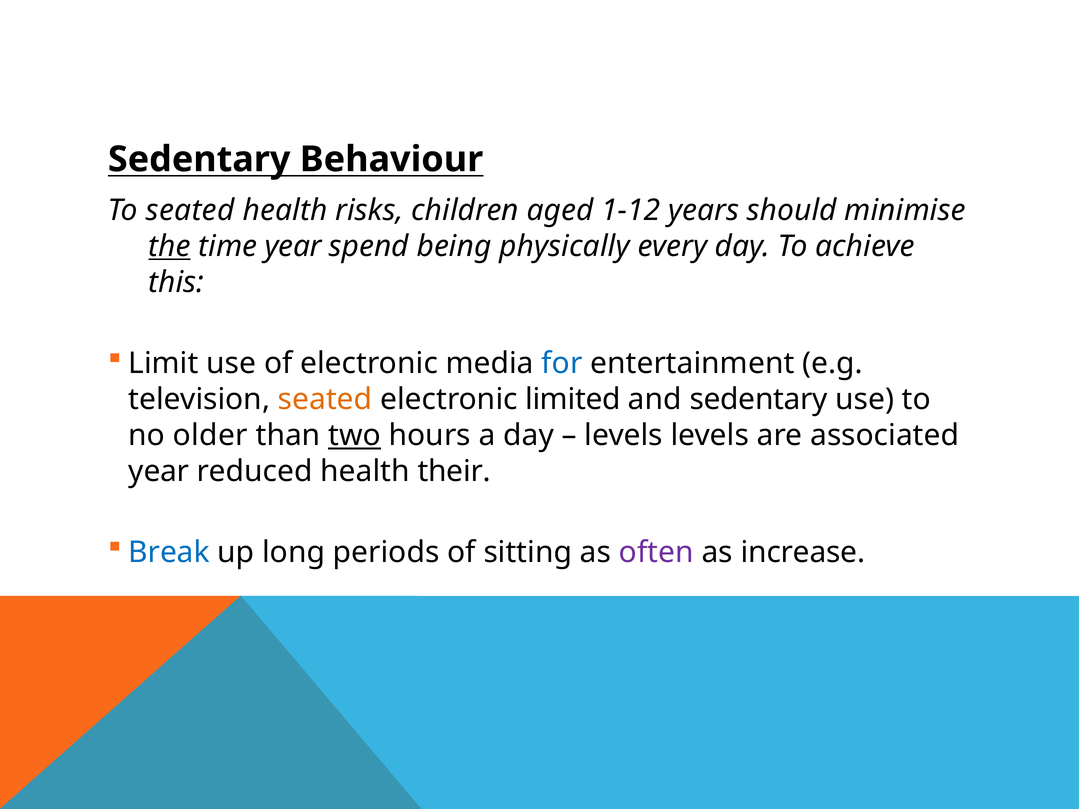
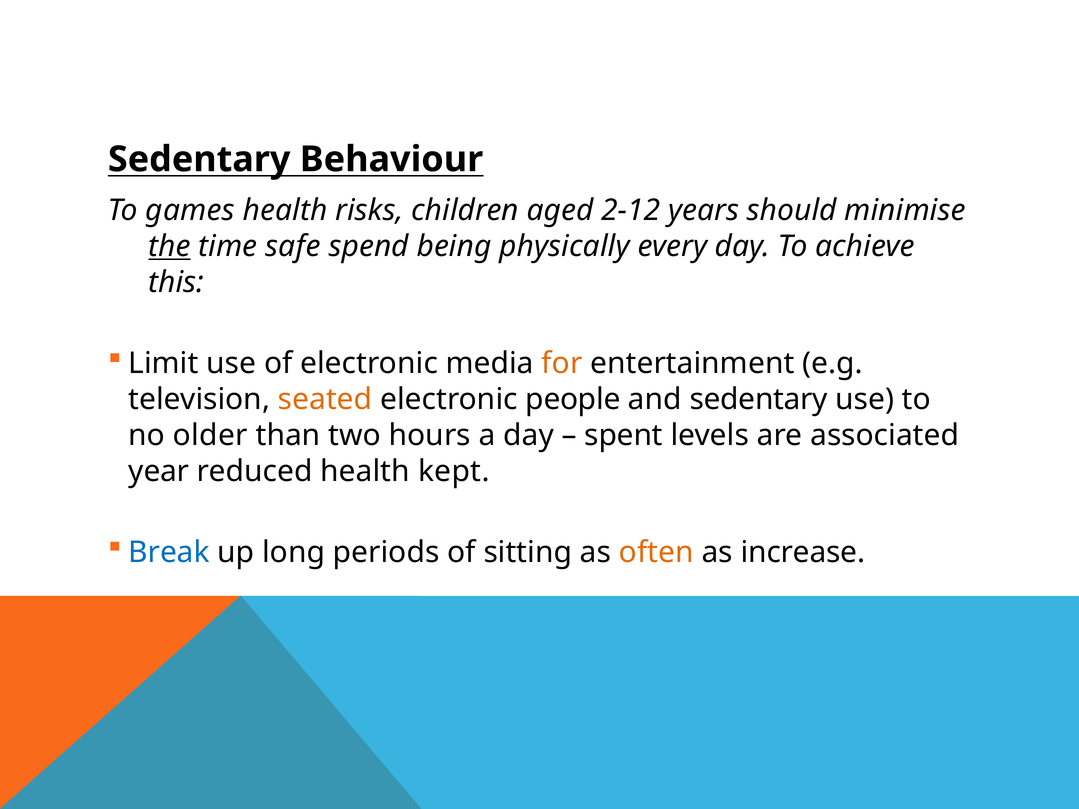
To seated: seated -> games (190, 210)
1-12: 1-12 -> 2-12 (631, 210)
time year: year -> safe (293, 246)
for colour: blue -> orange (562, 364)
limited: limited -> people (573, 400)
two underline: present -> none (355, 436)
levels: levels -> spent (624, 436)
their: their -> kept (454, 472)
often colour: purple -> orange (656, 553)
